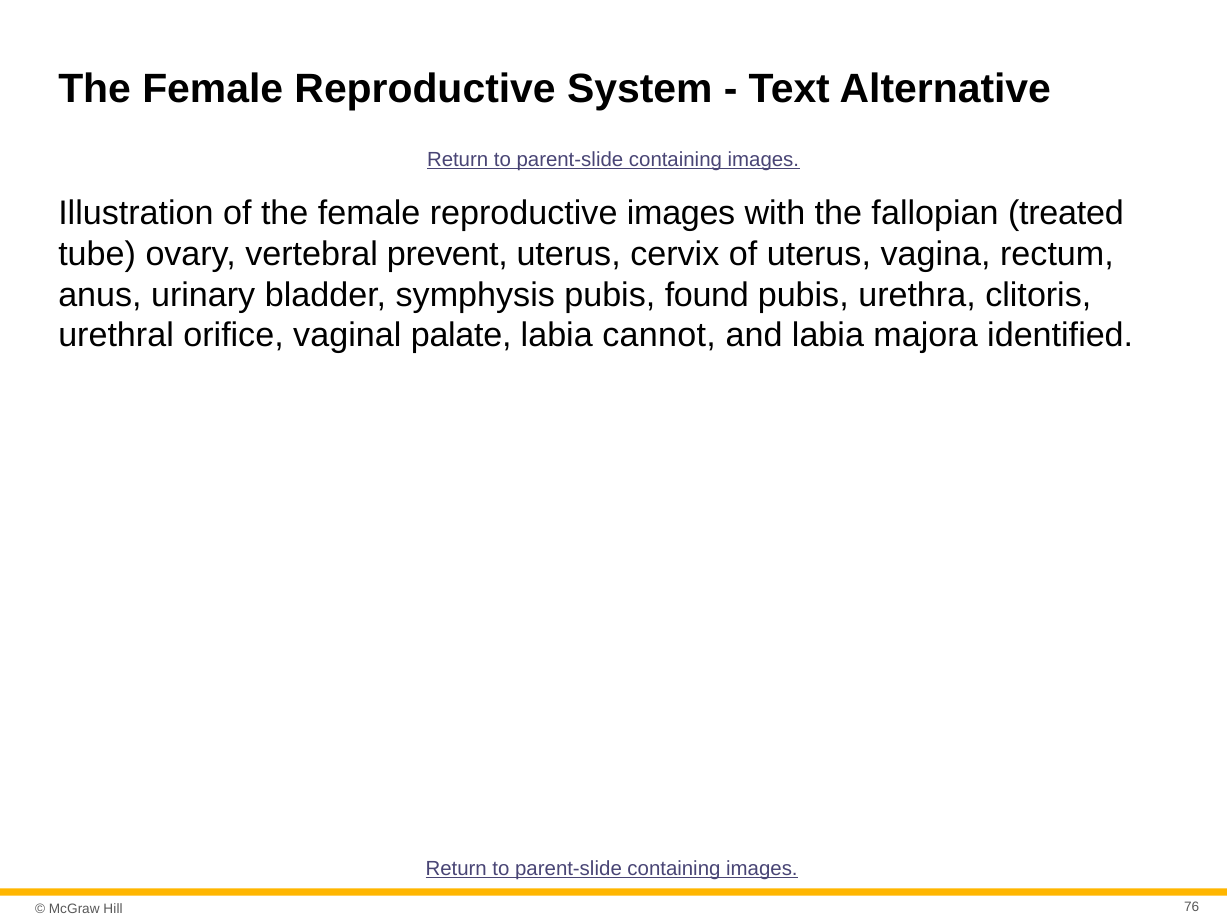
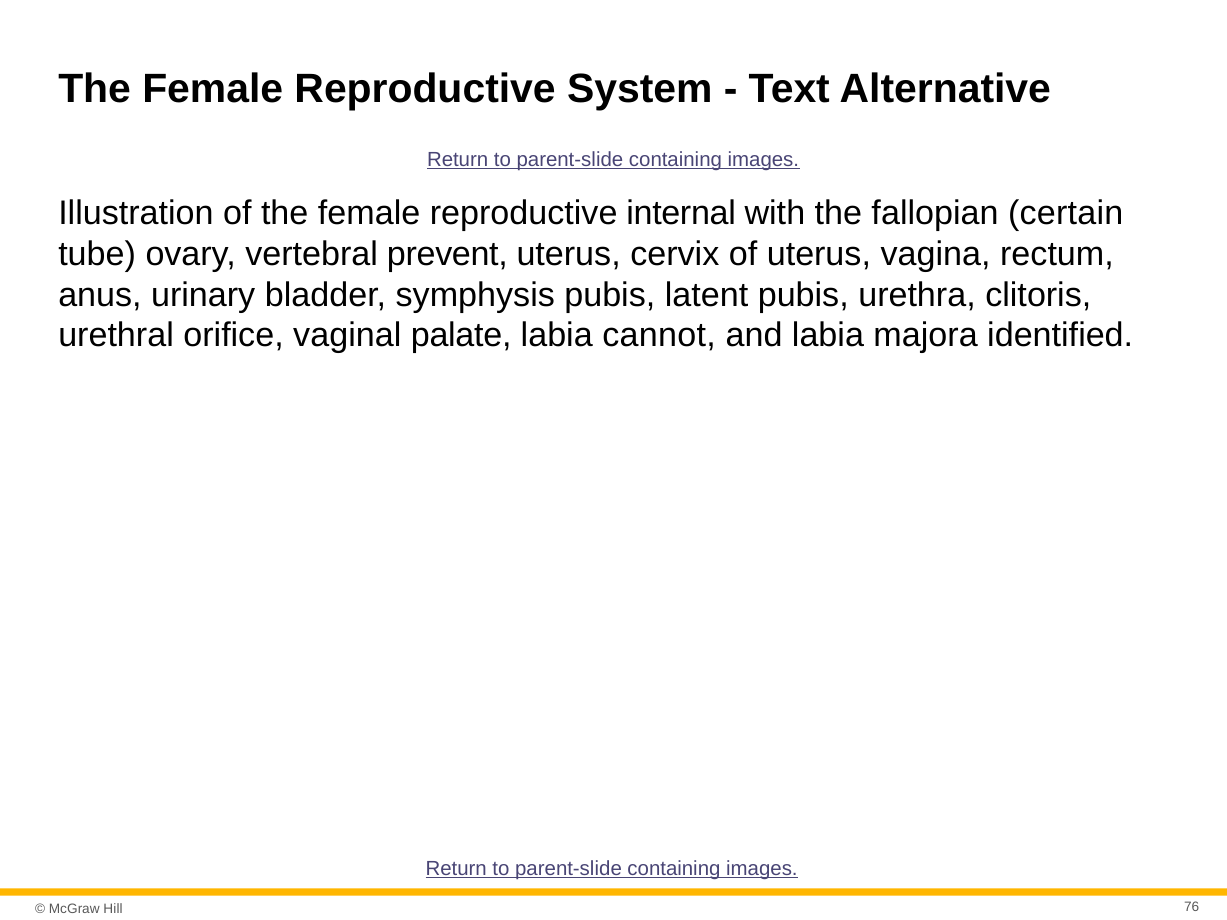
reproductive images: images -> internal (681, 213)
treated: treated -> certain (1066, 213)
found: found -> latent (707, 295)
